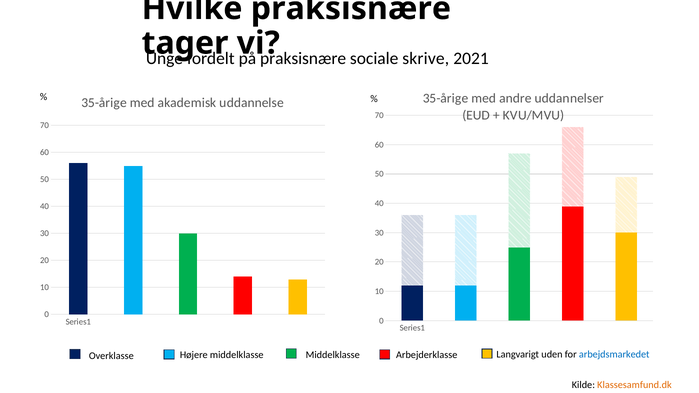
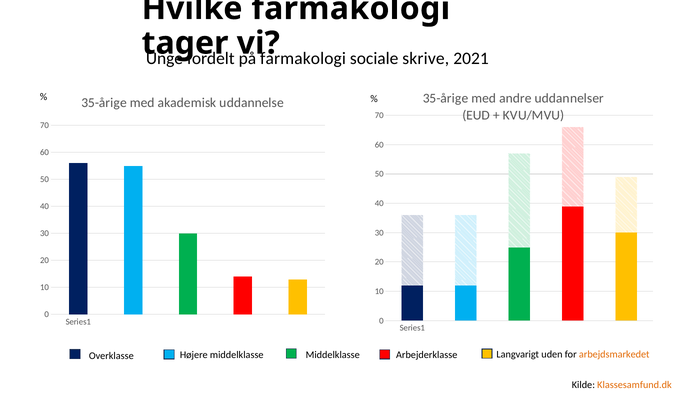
Hvilke praksisnære: praksisnære -> farmakologi (351, 9)
praksisnære: praksisnære -> farmakologi (303, 59)
arbejdsmarkedet colour: blue -> orange (614, 354)
